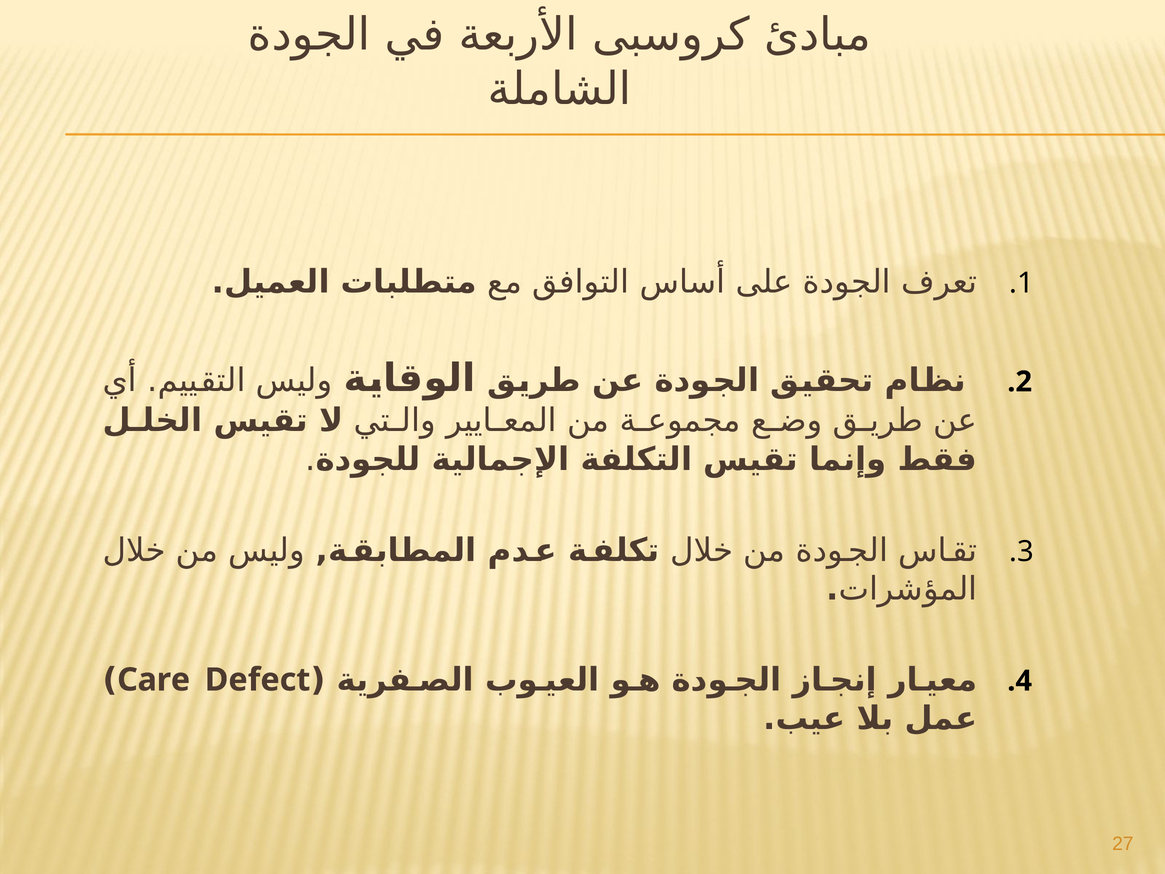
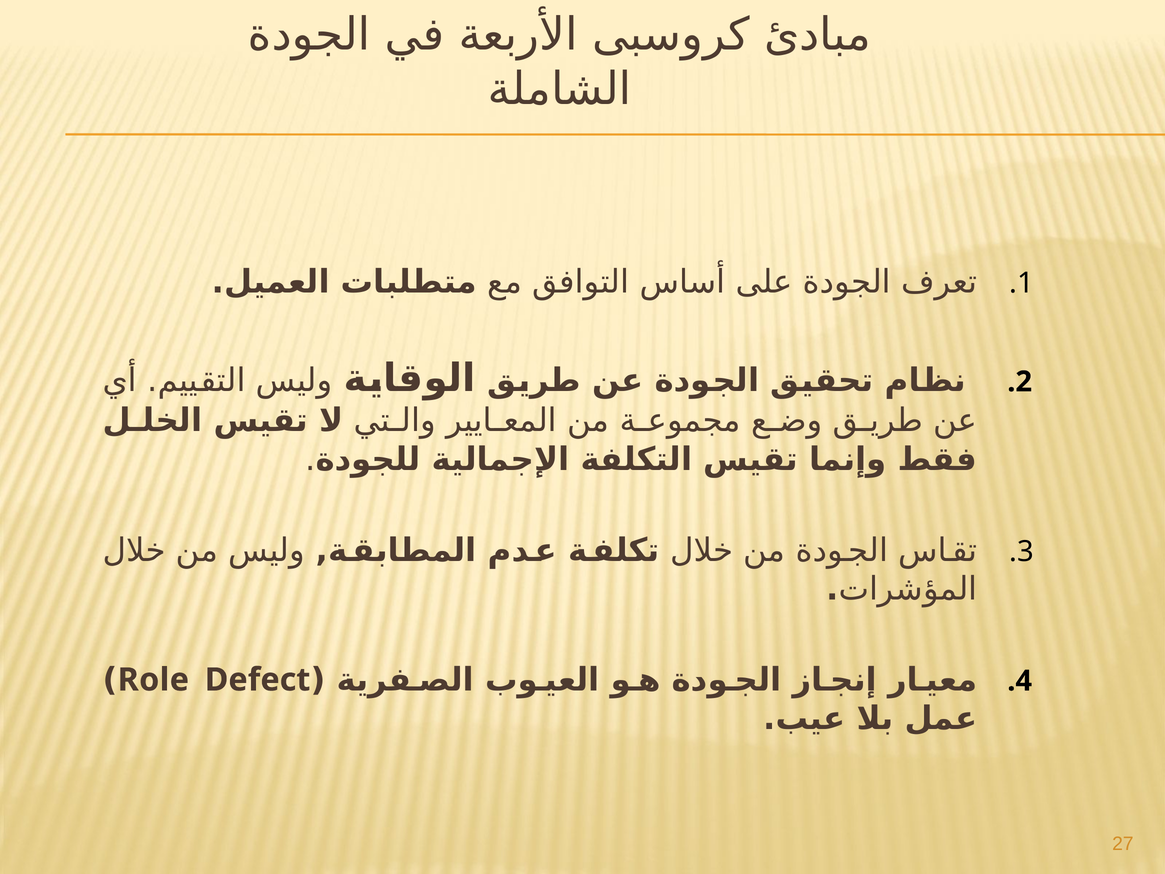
Care: Care -> Role (153, 680)
